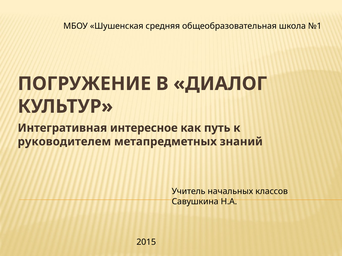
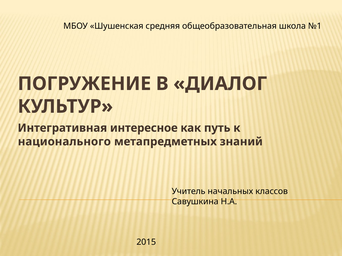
руководителем: руководителем -> национального (64, 142)
